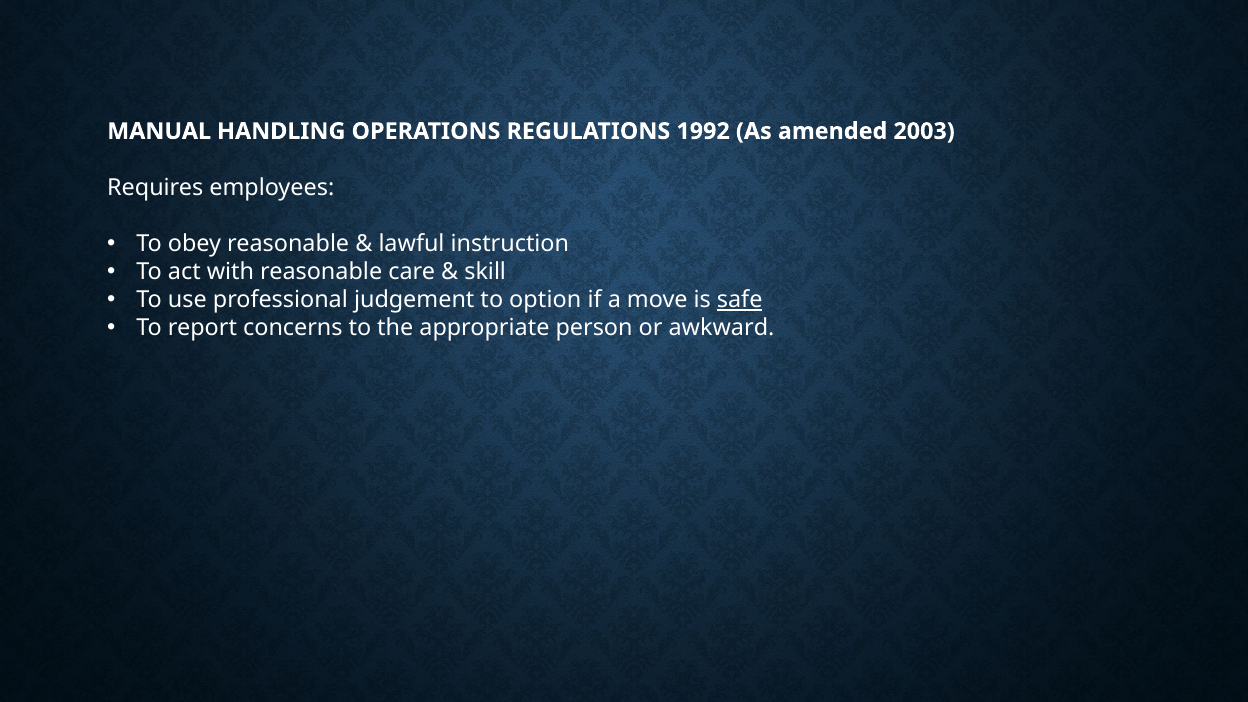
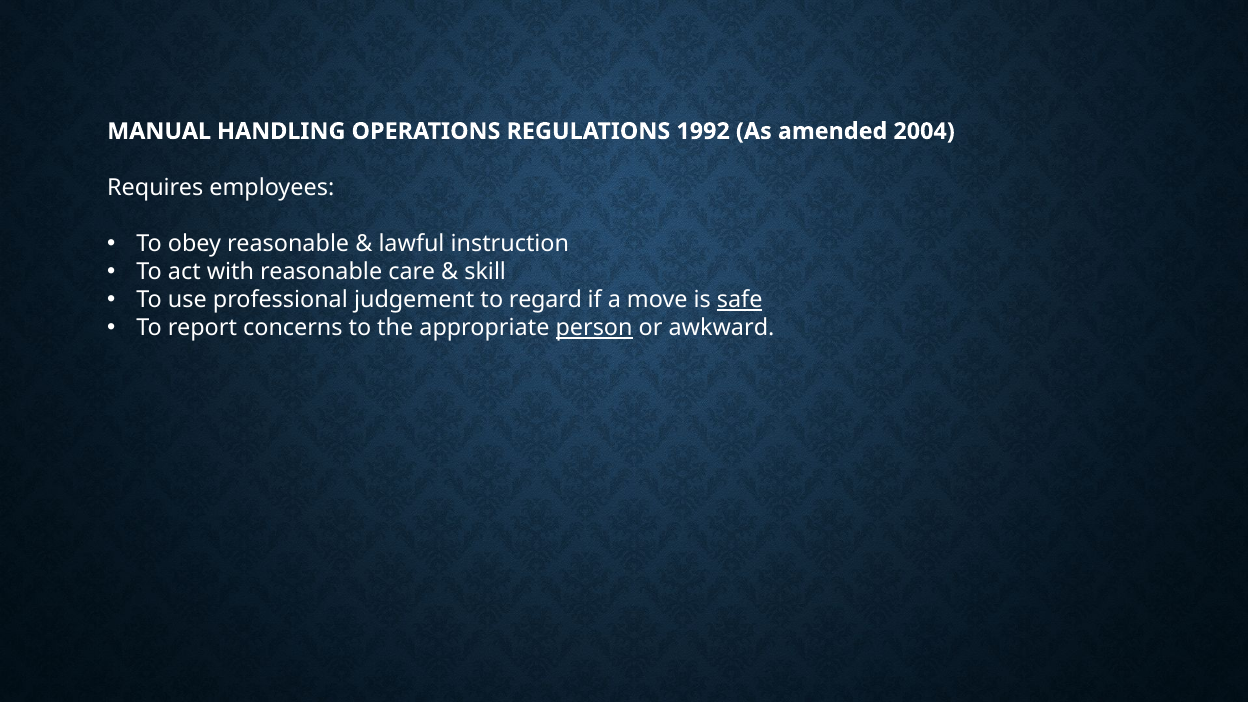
2003: 2003 -> 2004 (924, 131)
option: option -> regard (545, 300)
person underline: none -> present (594, 328)
